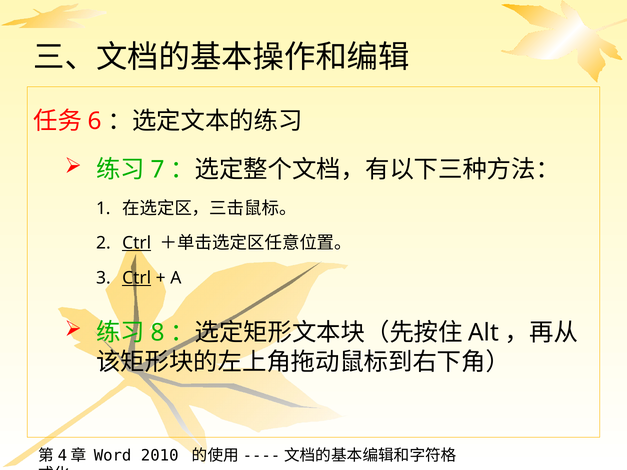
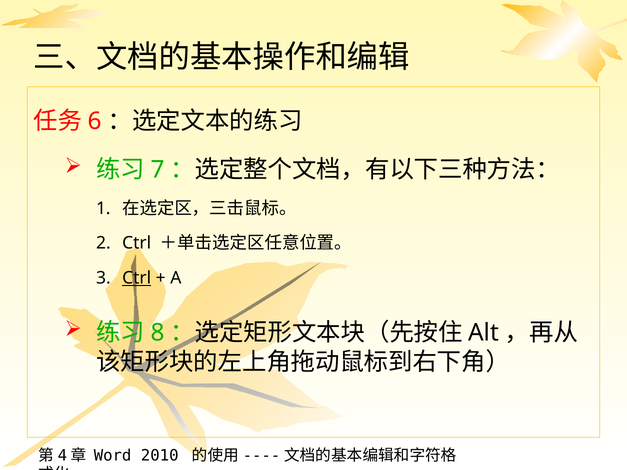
Ctrl underline: present -> none (137, 243)
